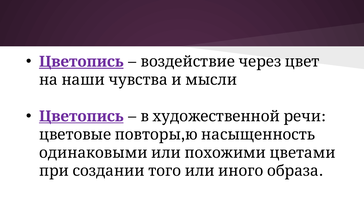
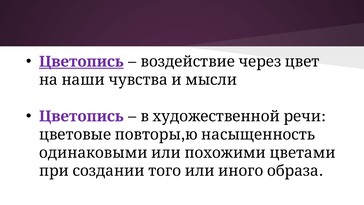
Цветопись underline: present -> none (81, 116)
